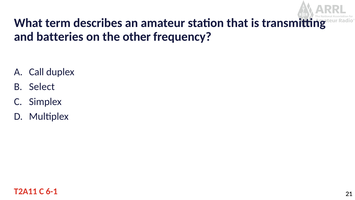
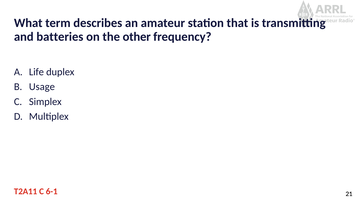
Call: Call -> Life (36, 72)
Select: Select -> Usage (42, 87)
